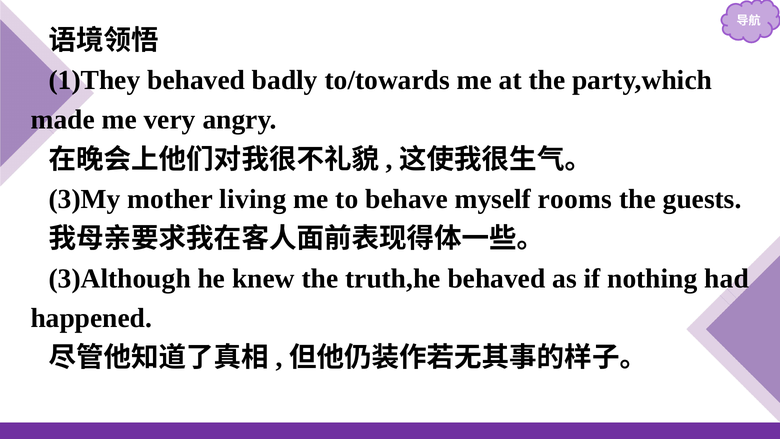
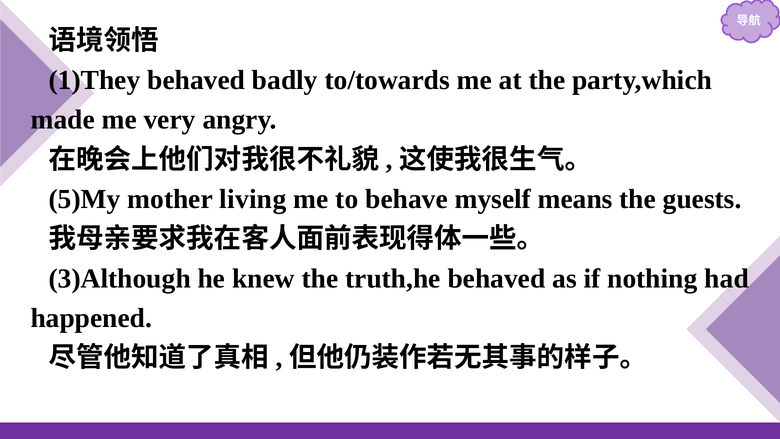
3)My: 3)My -> 5)My (85, 199)
rooms: rooms -> means (575, 199)
